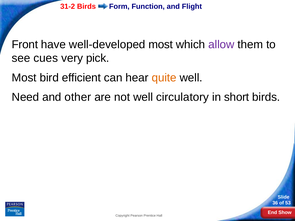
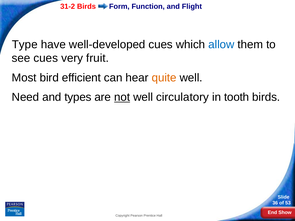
Front: Front -> Type (25, 45)
well-developed most: most -> cues (161, 45)
allow colour: purple -> blue (221, 45)
pick: pick -> fruit (98, 58)
other: other -> types (78, 97)
not underline: none -> present (122, 97)
short: short -> tooth (237, 97)
